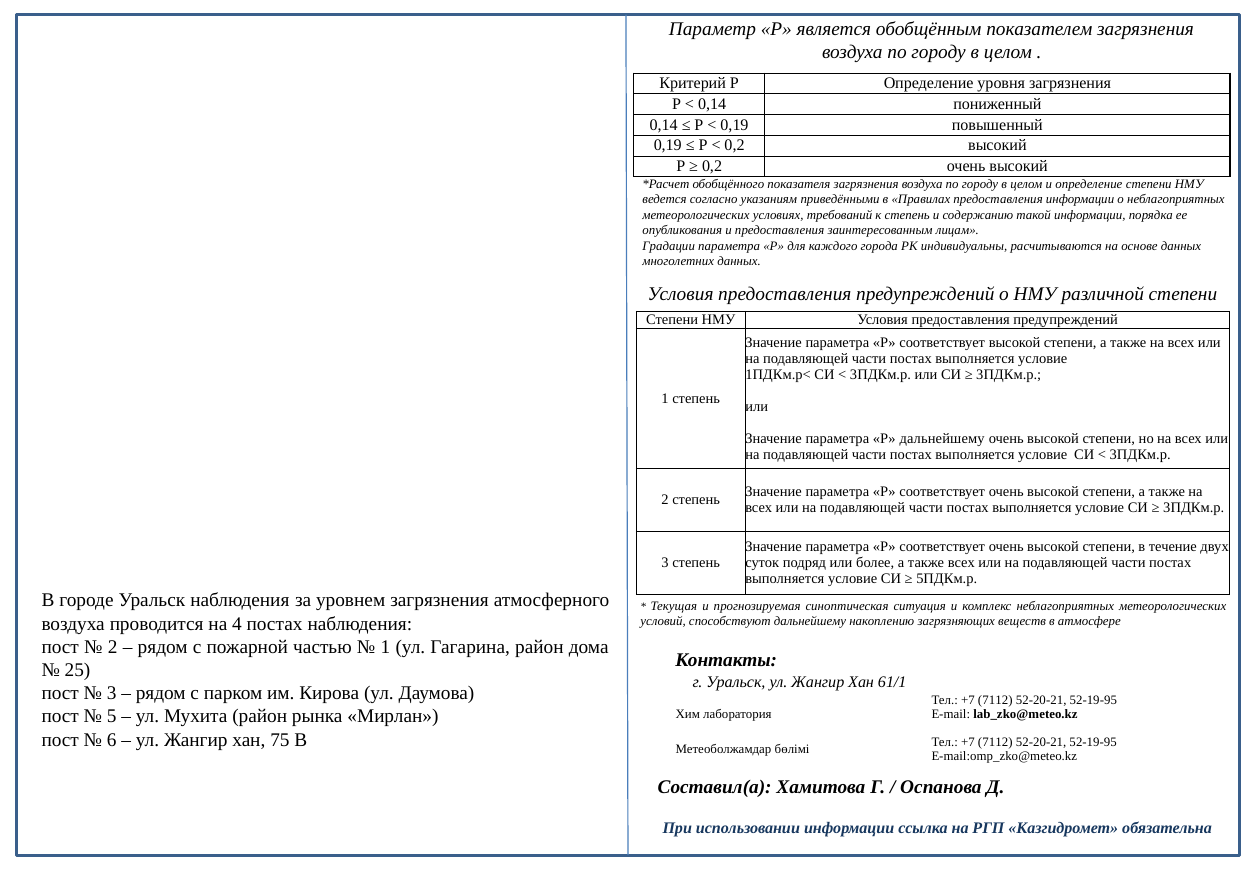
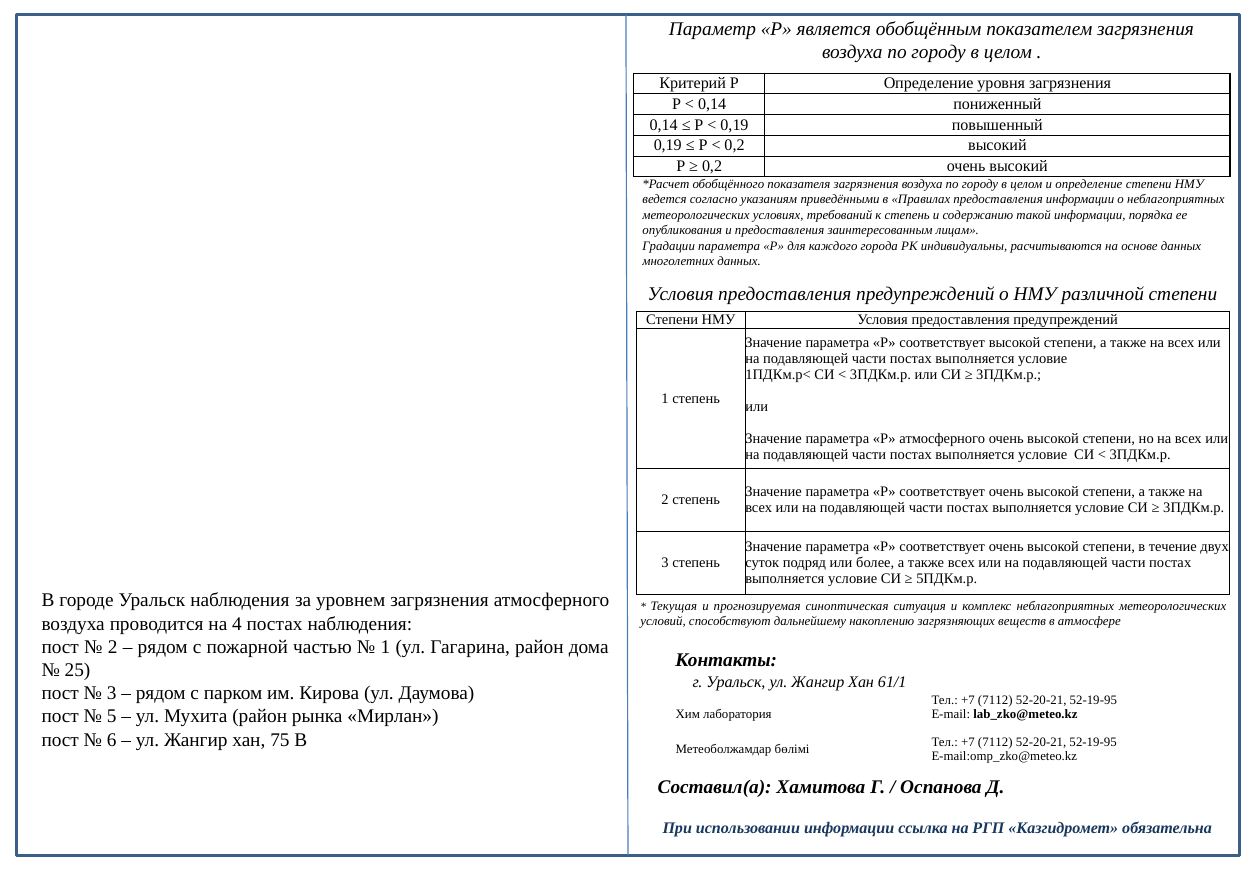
Р дальнейшему: дальнейшему -> атмосферного (942, 439)
